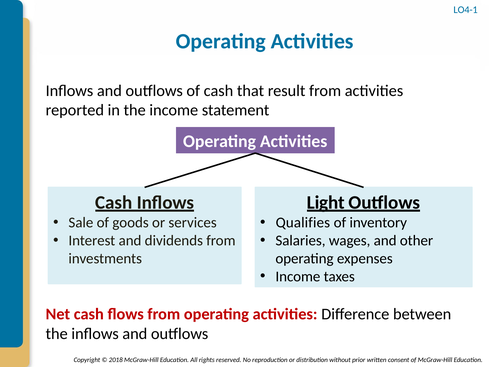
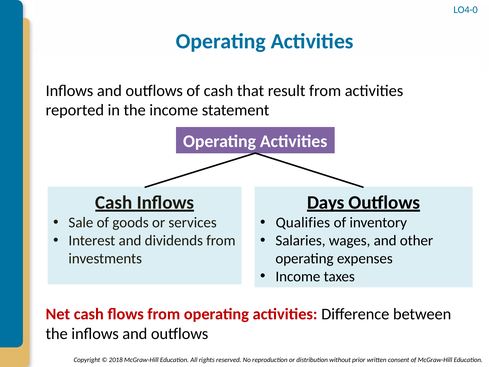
LO4-1: LO4-1 -> LO4-0 (466, 10)
Light: Light -> Days (326, 202)
